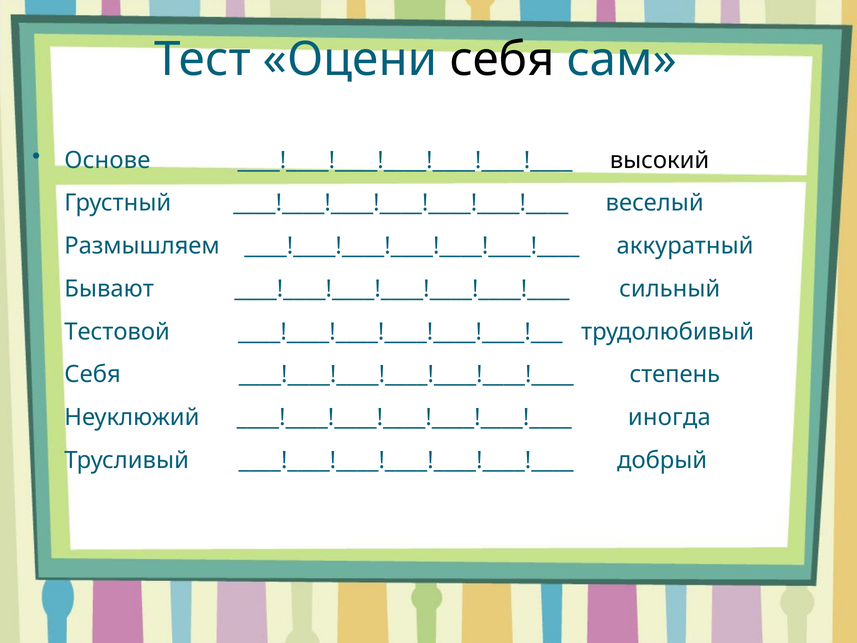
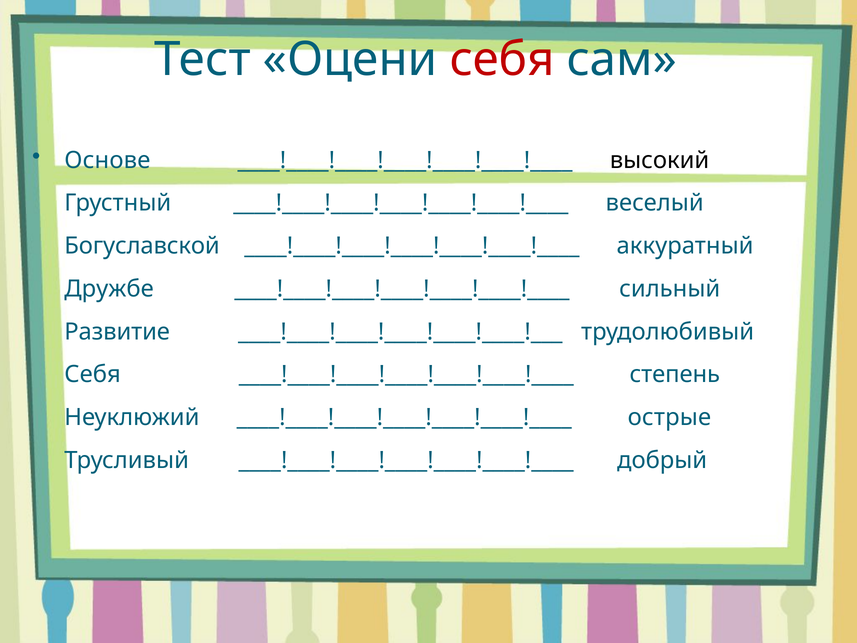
себя colour: black -> red (502, 59)
Размышляем: Размышляем -> Богуславской (142, 246)
Бывают: Бывают -> Дружбе (109, 289)
Тестовой: Тестовой -> Развитие (117, 332)
иногда: иногда -> острые (669, 417)
